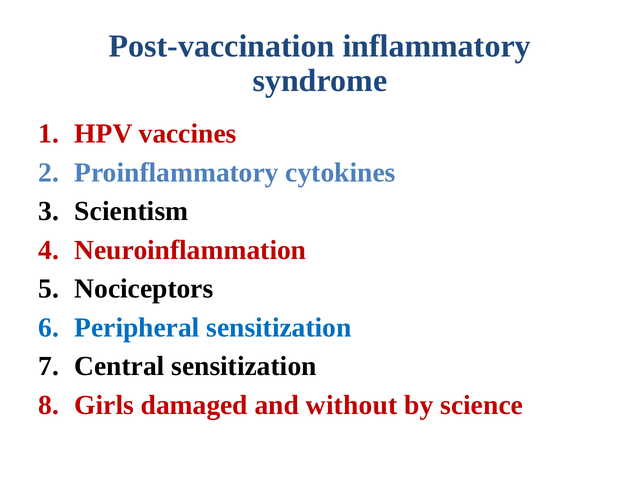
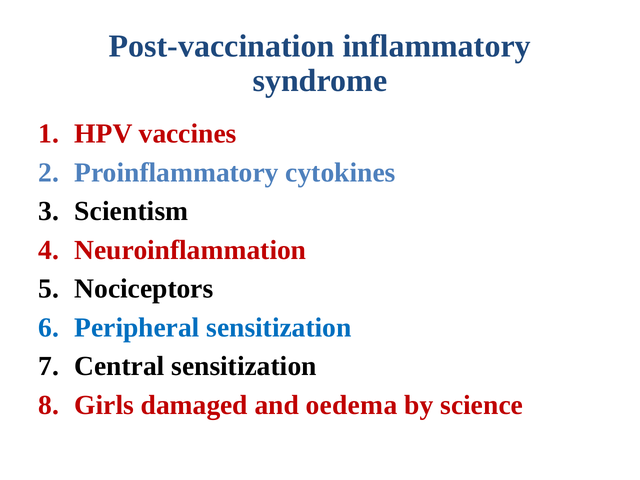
without: without -> oedema (352, 405)
